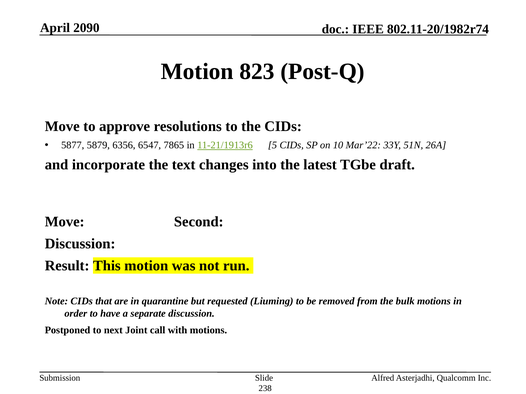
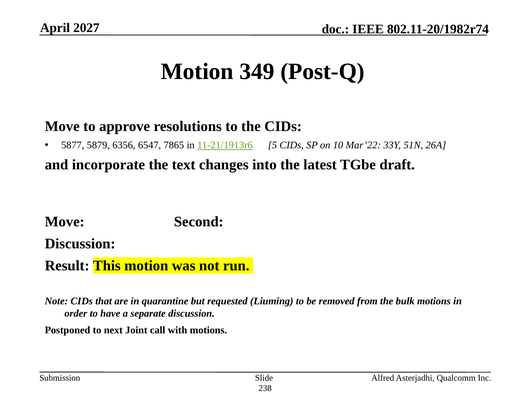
2090: 2090 -> 2027 (86, 28)
823: 823 -> 349 (257, 72)
